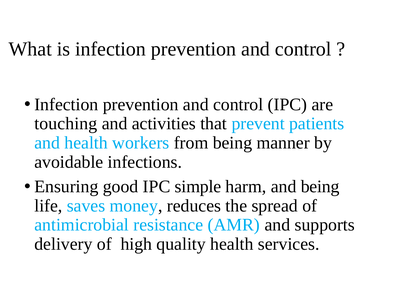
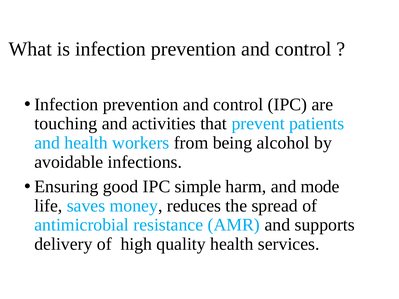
manner: manner -> alcohol (283, 143)
and being: being -> mode (320, 187)
